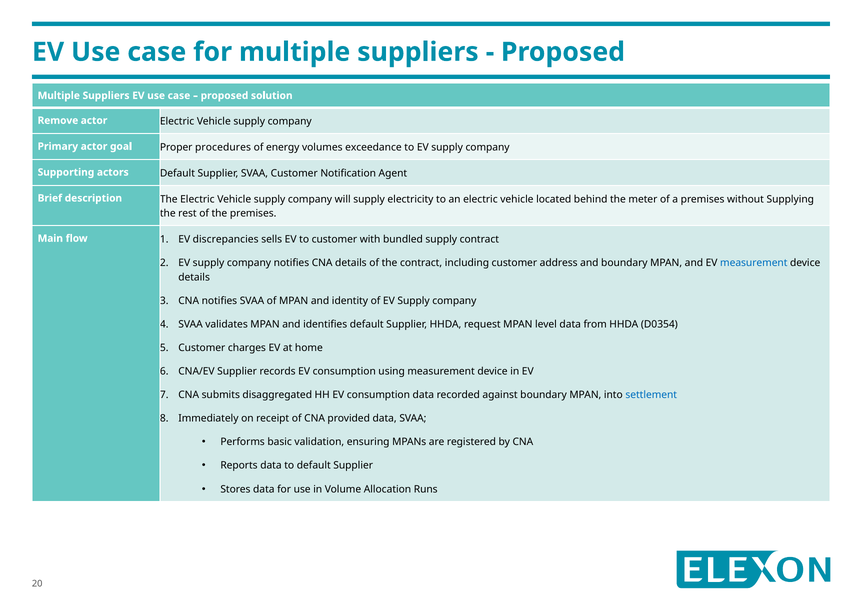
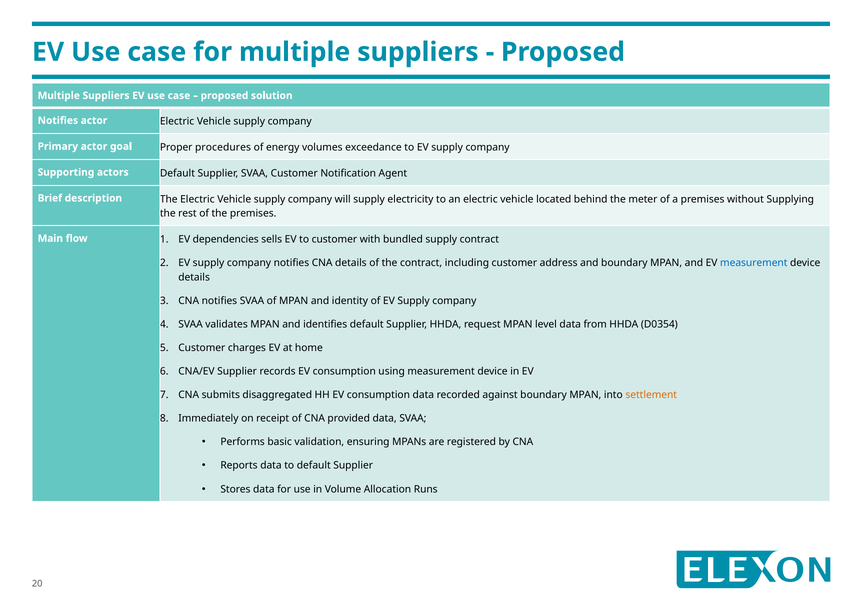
Remove: Remove -> Notifies (58, 121)
discrepancies: discrepancies -> dependencies (226, 240)
settlement colour: blue -> orange (651, 395)
